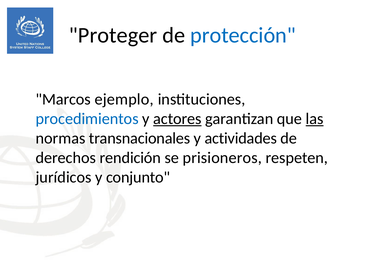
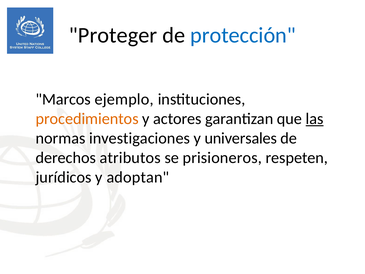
procedimientos colour: blue -> orange (87, 119)
actores underline: present -> none (177, 119)
transnacionales: transnacionales -> investigaciones (140, 138)
actividades: actividades -> universales (241, 138)
rendición: rendición -> atributos (130, 158)
conjunto: conjunto -> adoptan (138, 177)
